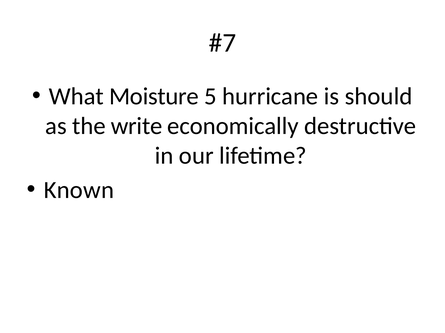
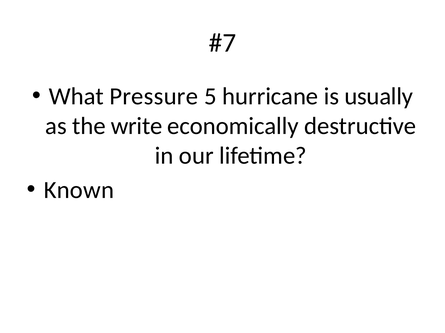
Moisture: Moisture -> Pressure (154, 97)
should: should -> usually (379, 97)
